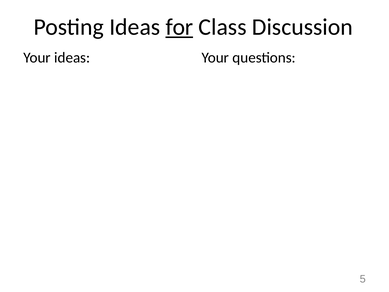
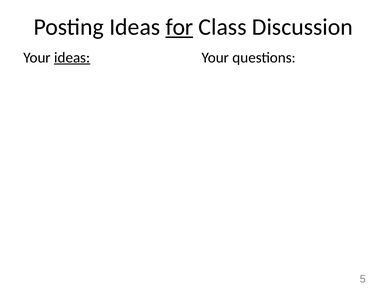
ideas underline: none -> present (72, 57)
